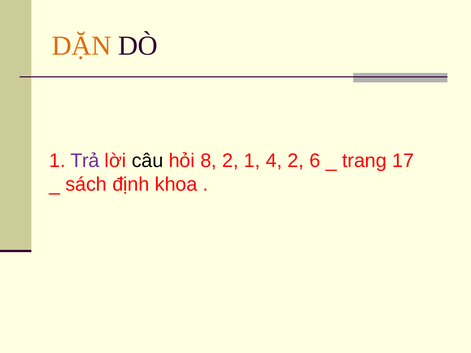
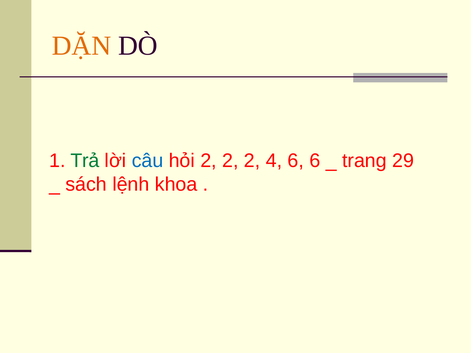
Trả colour: purple -> green (85, 161)
câu colour: black -> blue (148, 161)
hỏi 8: 8 -> 2 (209, 161)
1: 1 -> 2 (252, 161)
4 2: 2 -> 6 (296, 161)
17: 17 -> 29 (403, 161)
định: định -> lệnh (131, 184)
